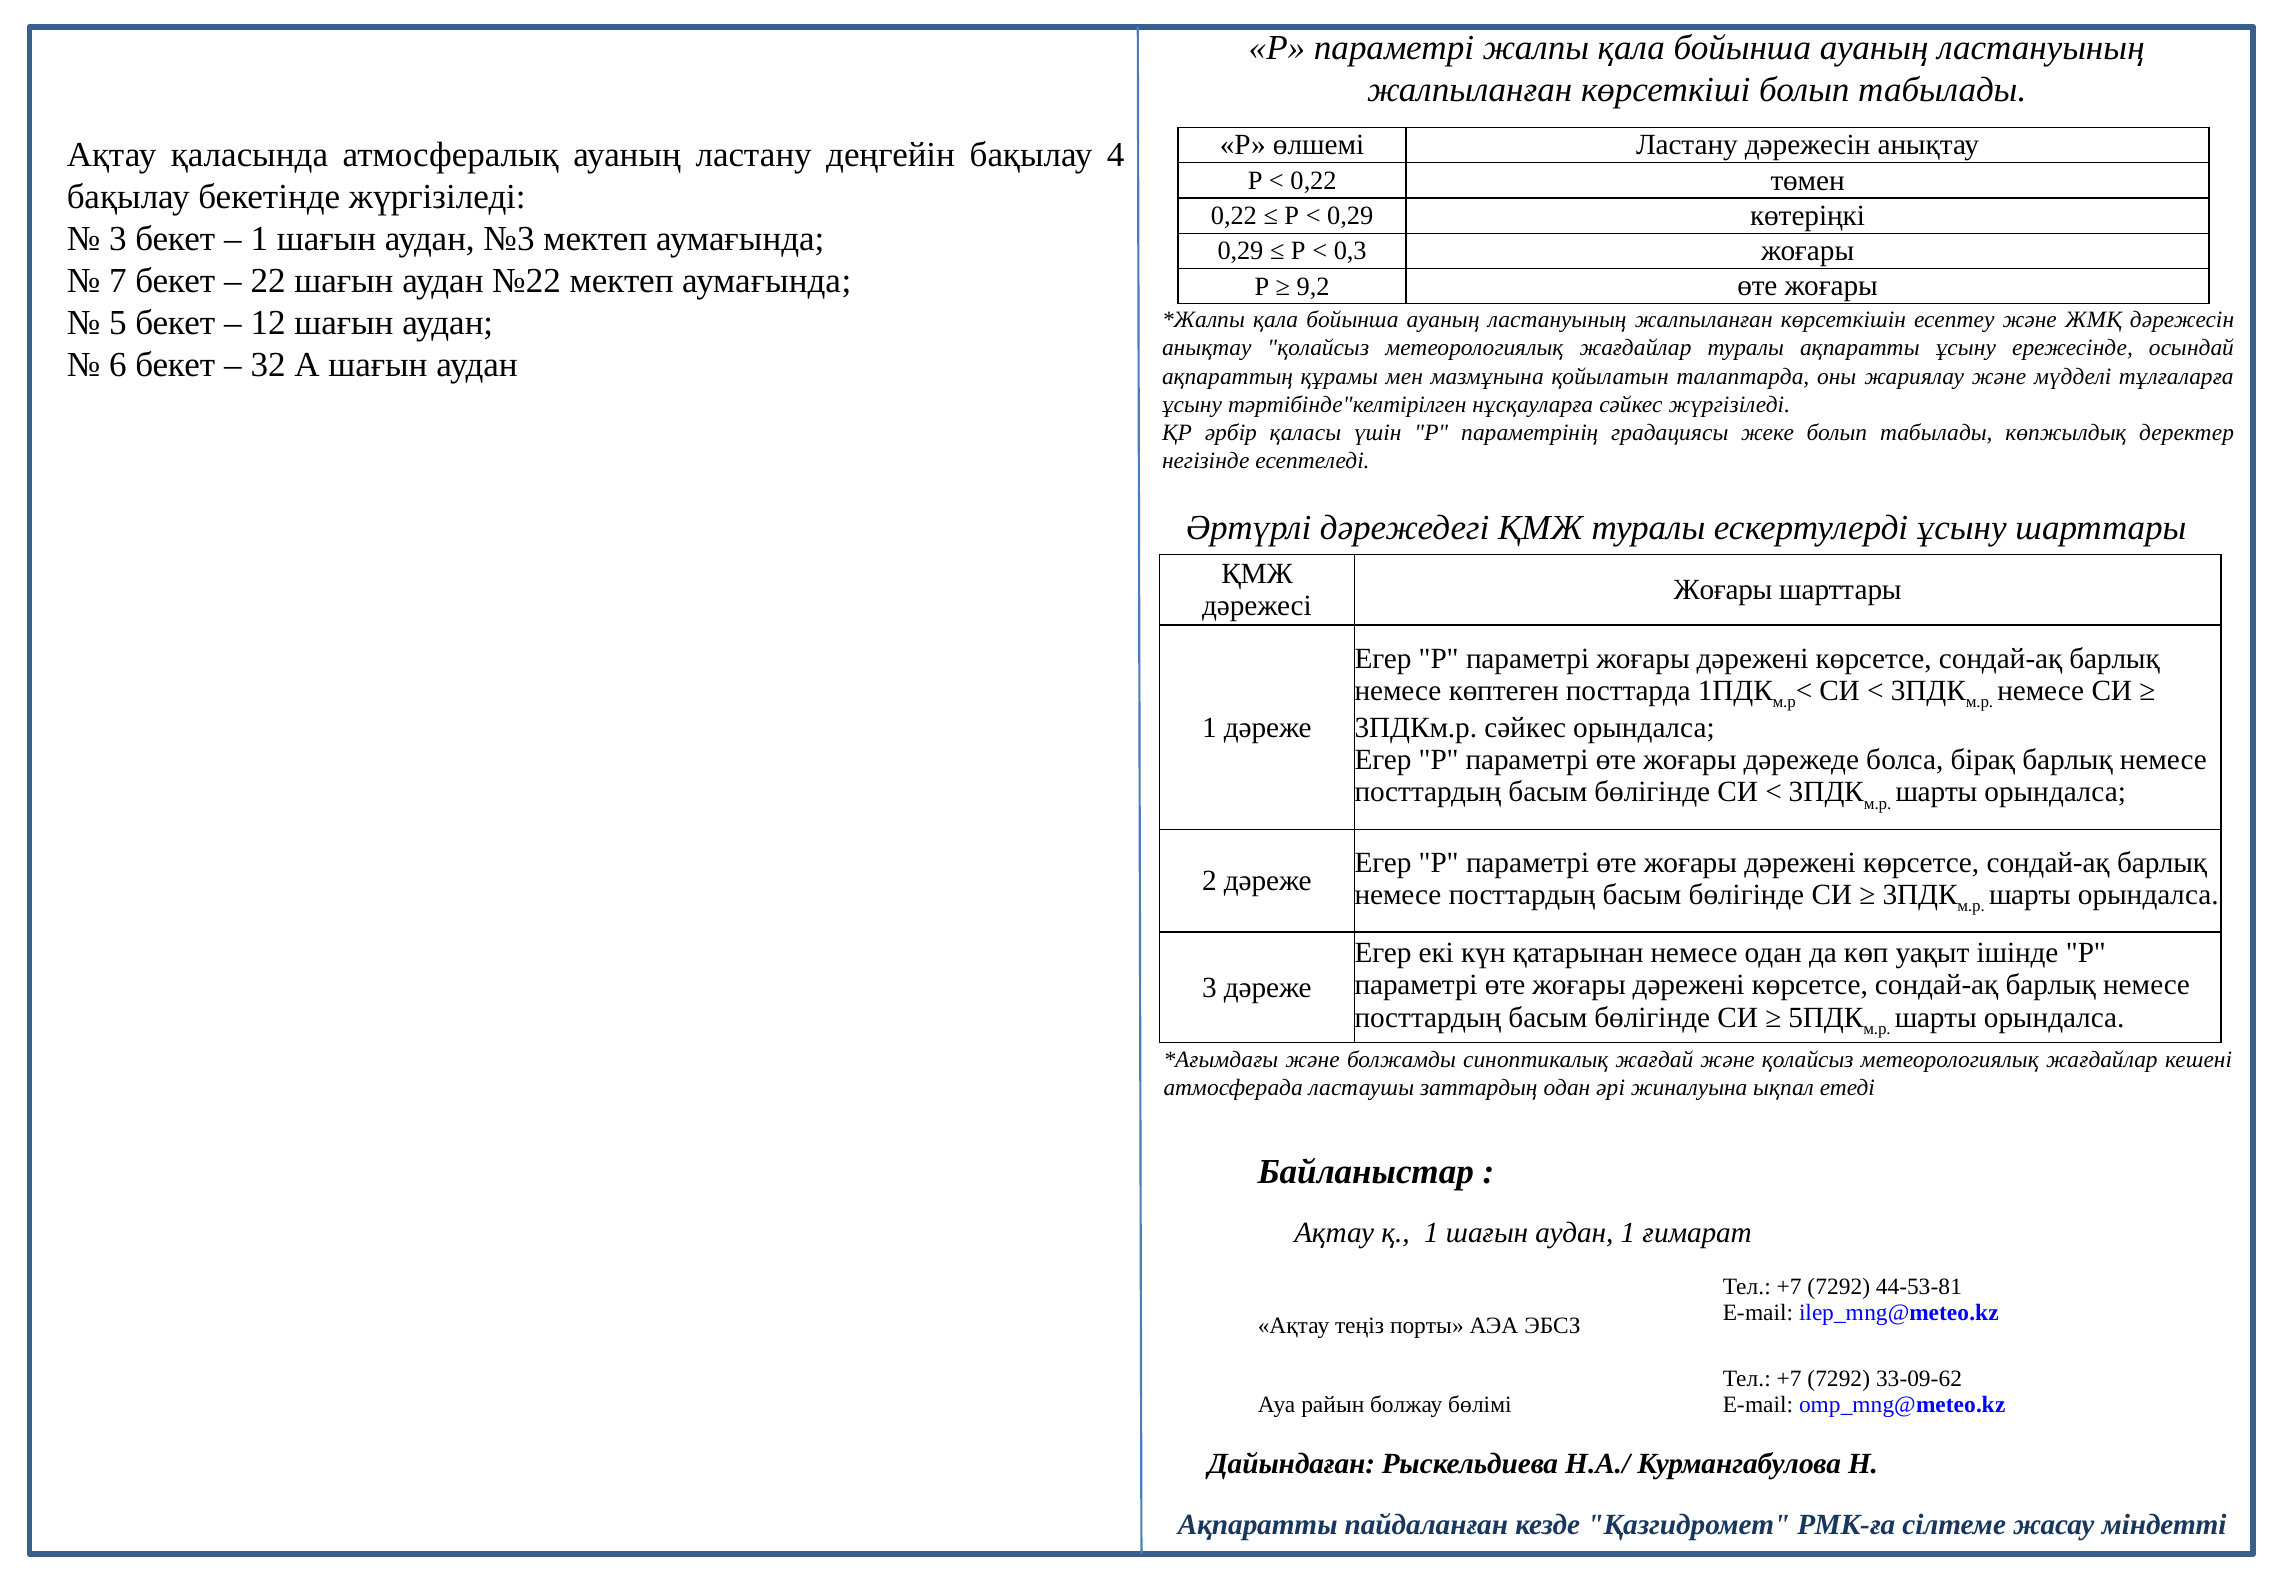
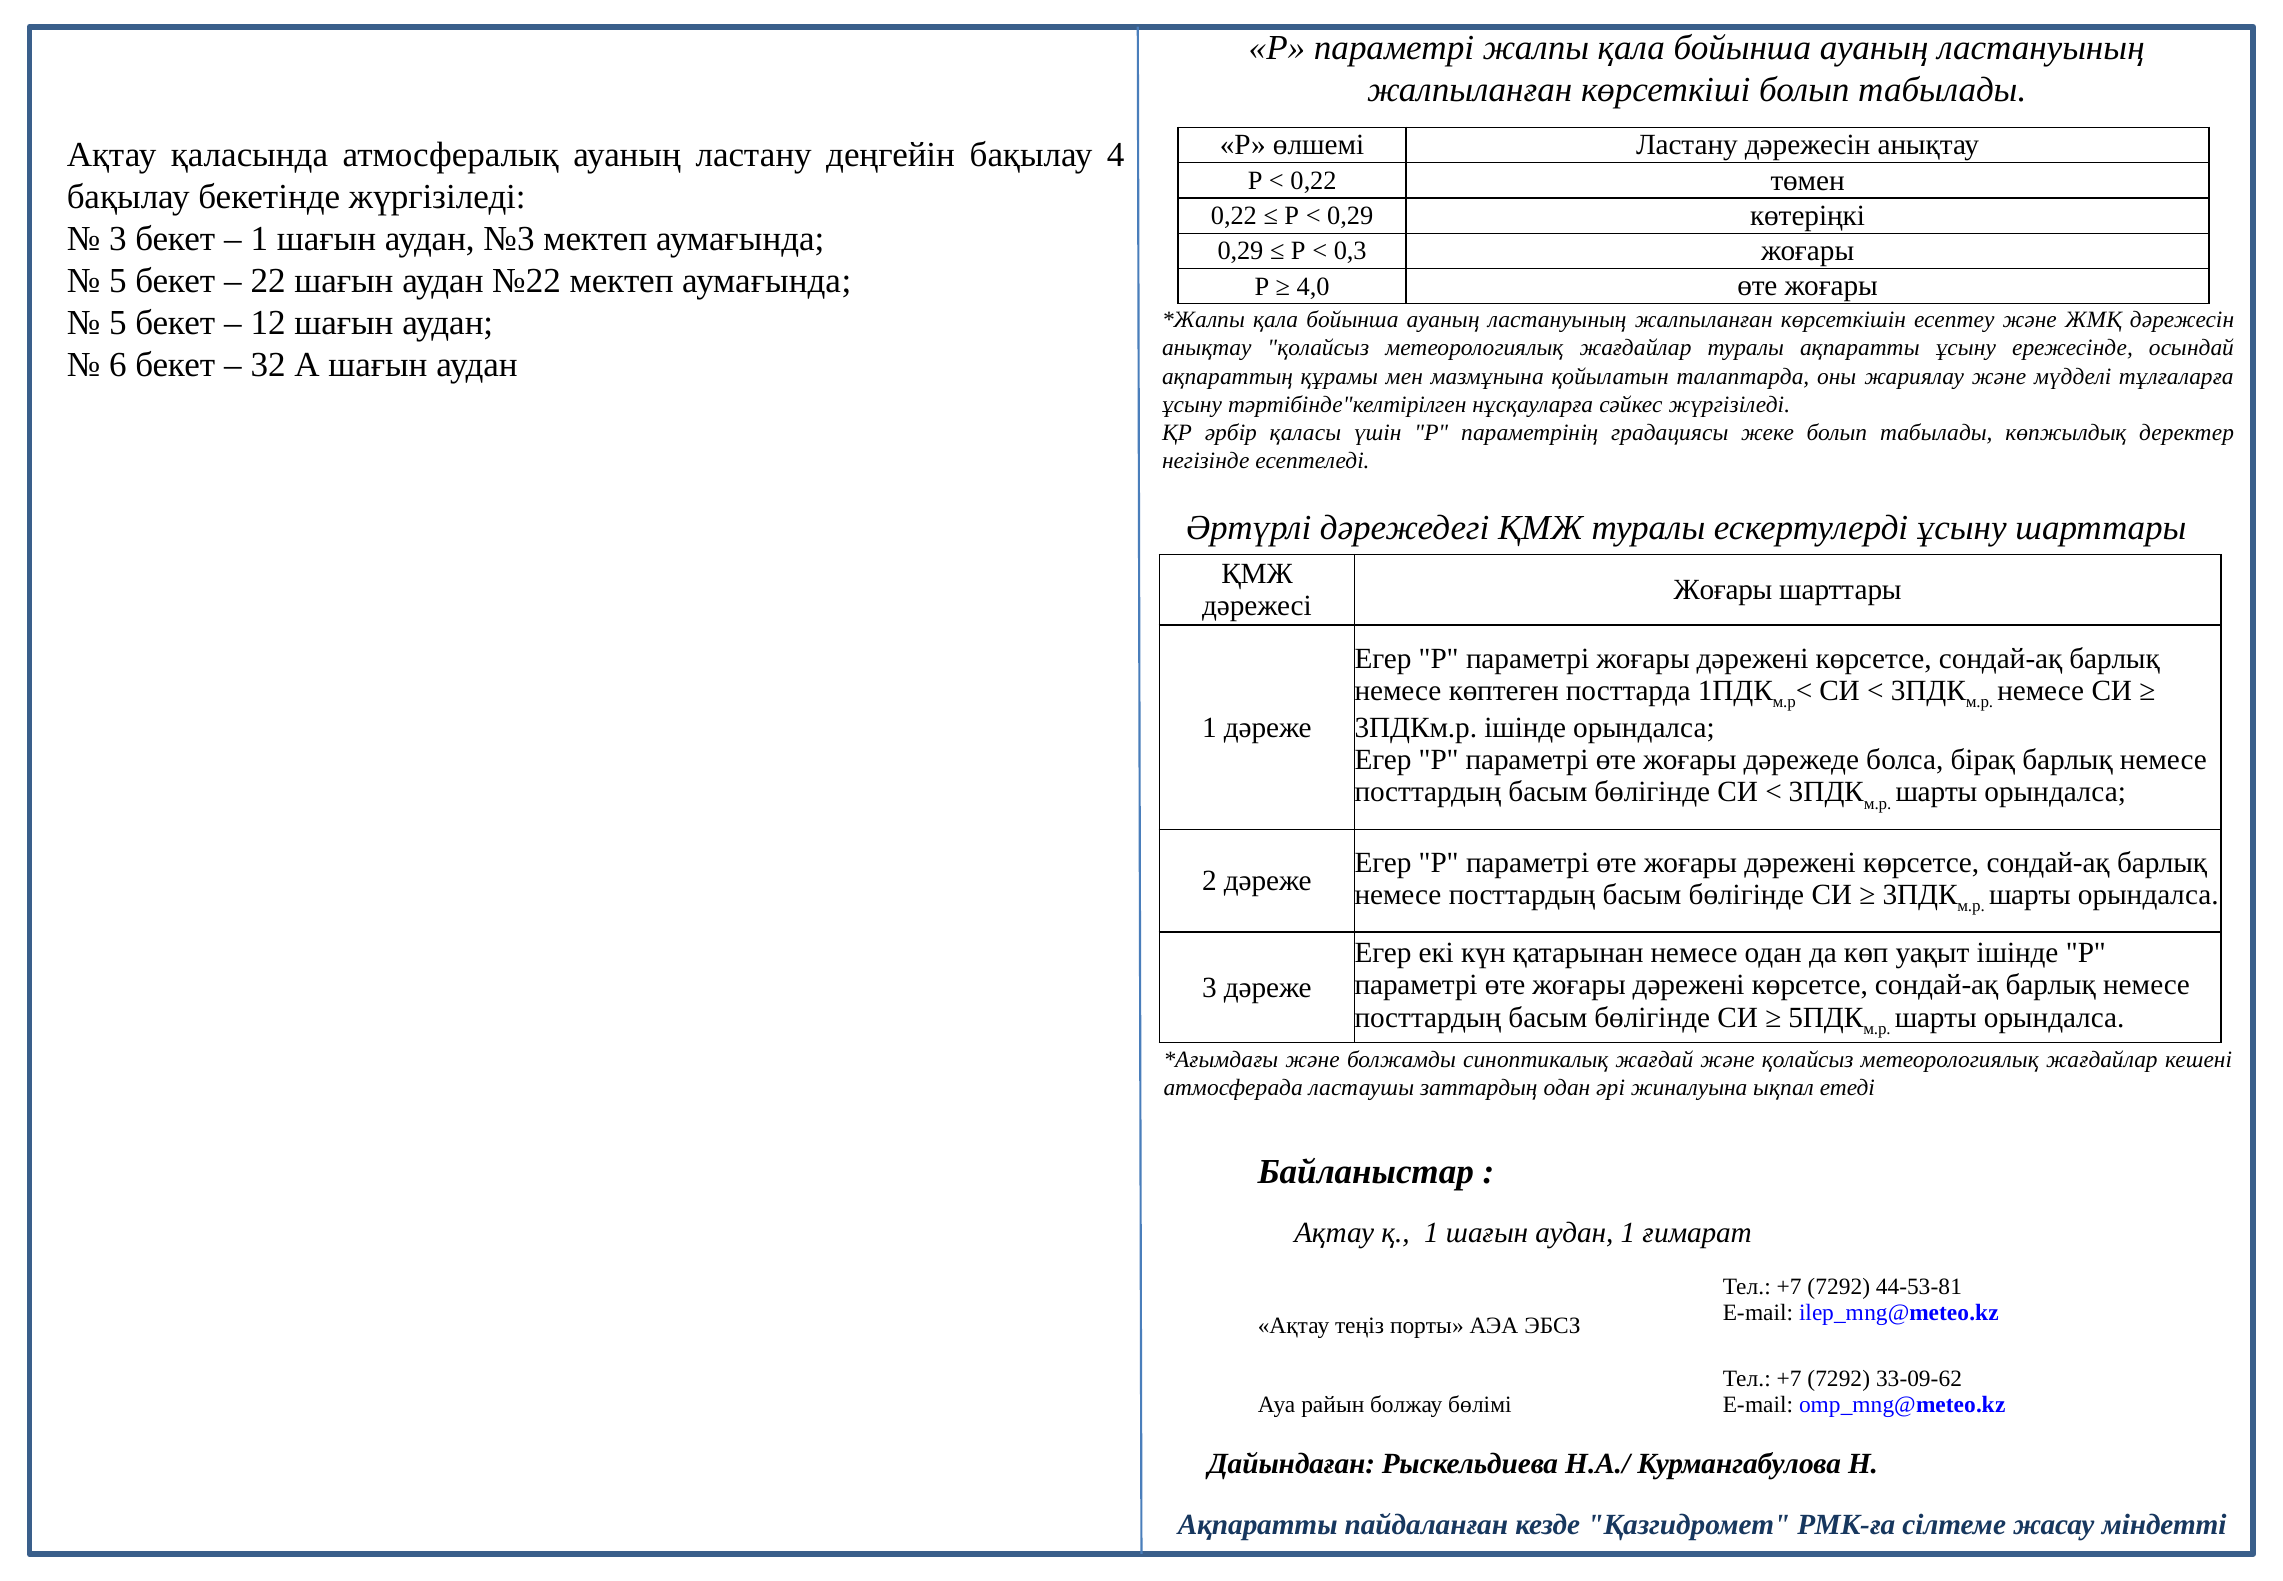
7: 7 -> 5 (118, 281)
9,2: 9,2 -> 4,0 (1313, 286)
3ПДКм.р сәйкес: сәйкес -> ішінде (1525, 727)
